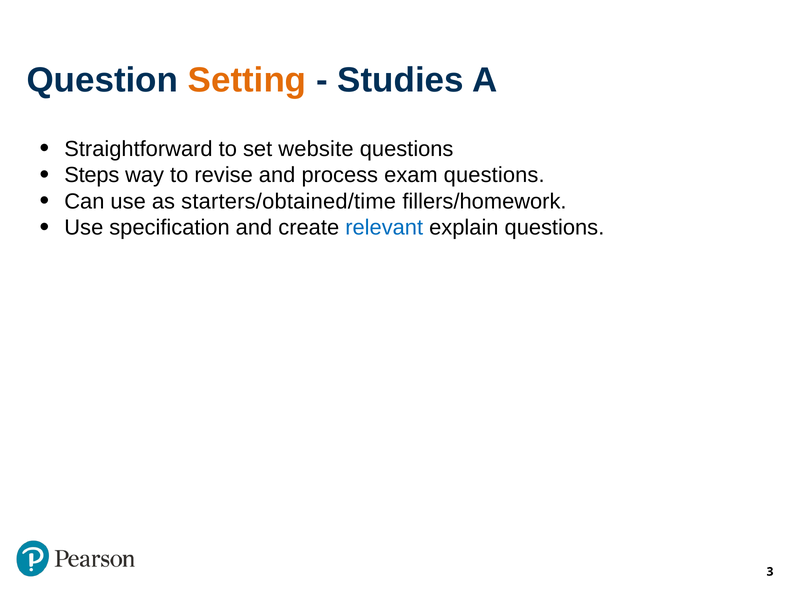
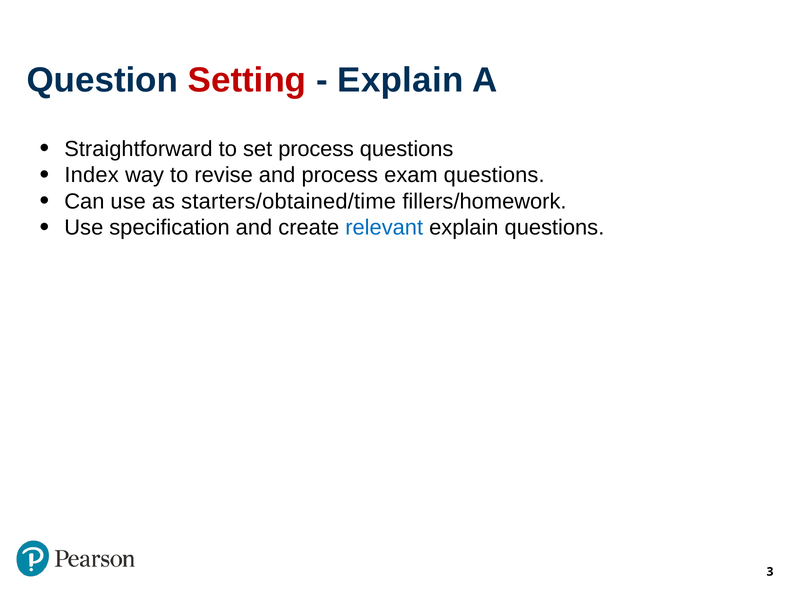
Setting colour: orange -> red (247, 80)
Studies: Studies -> Explain (400, 80)
set website: website -> process (316, 149)
Steps: Steps -> Index (92, 175)
